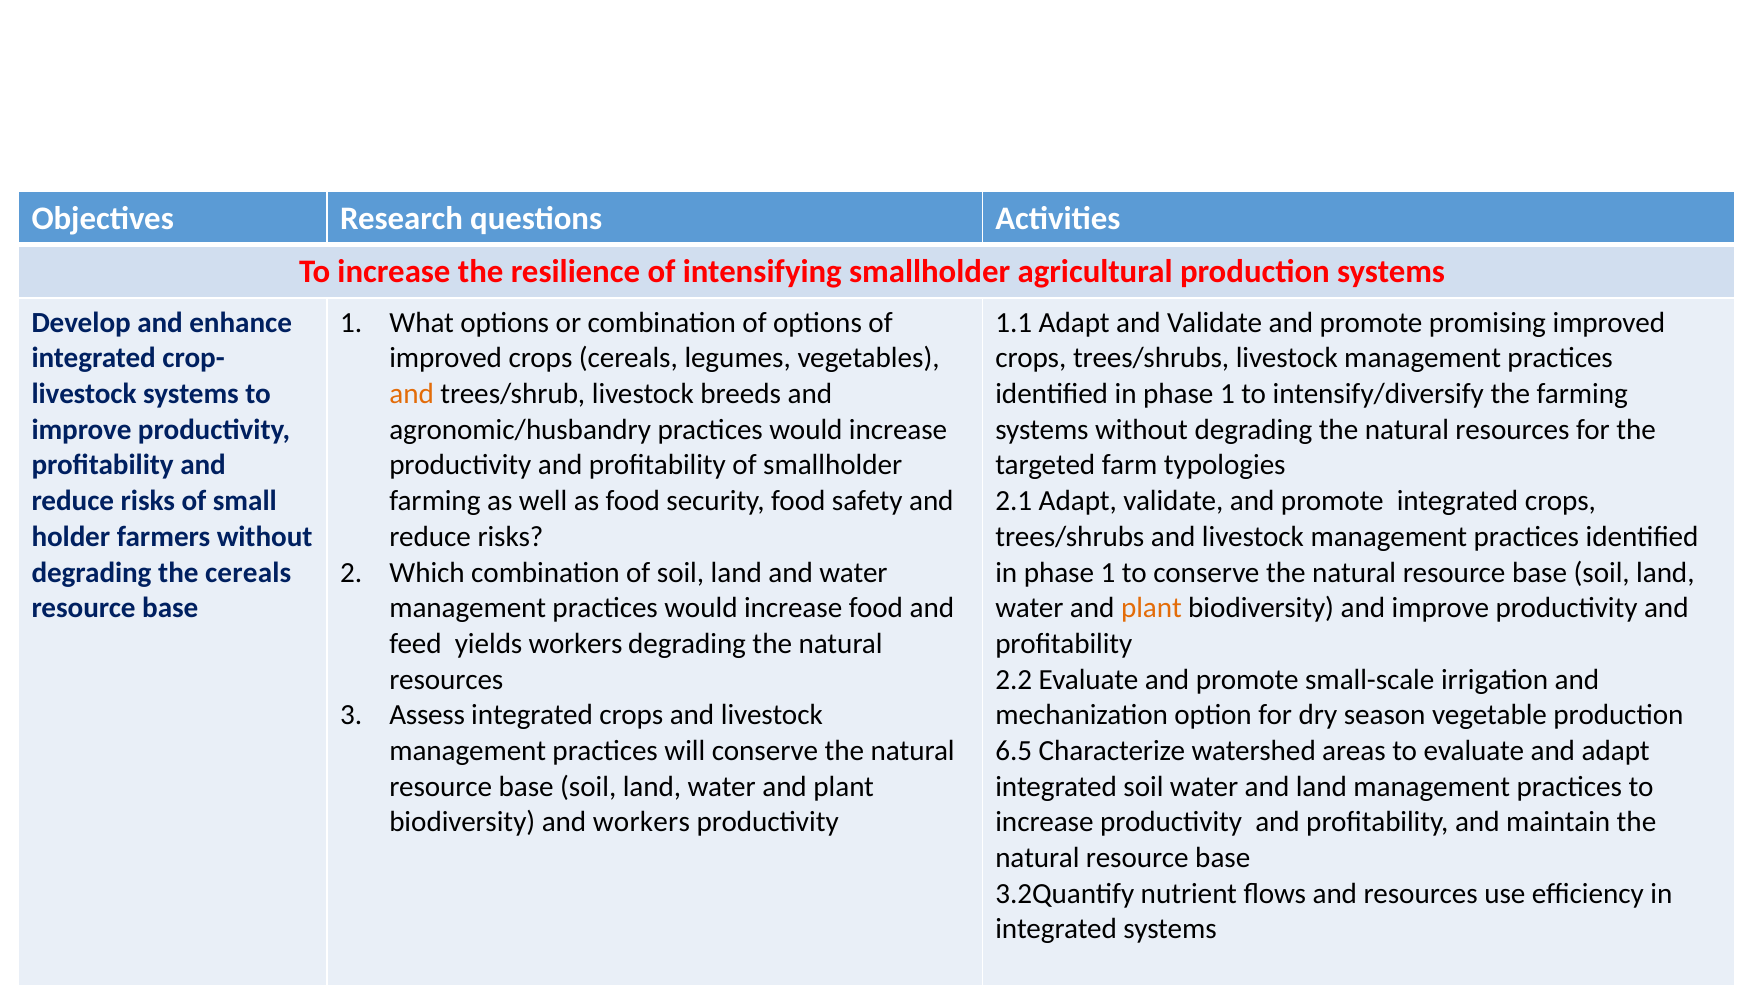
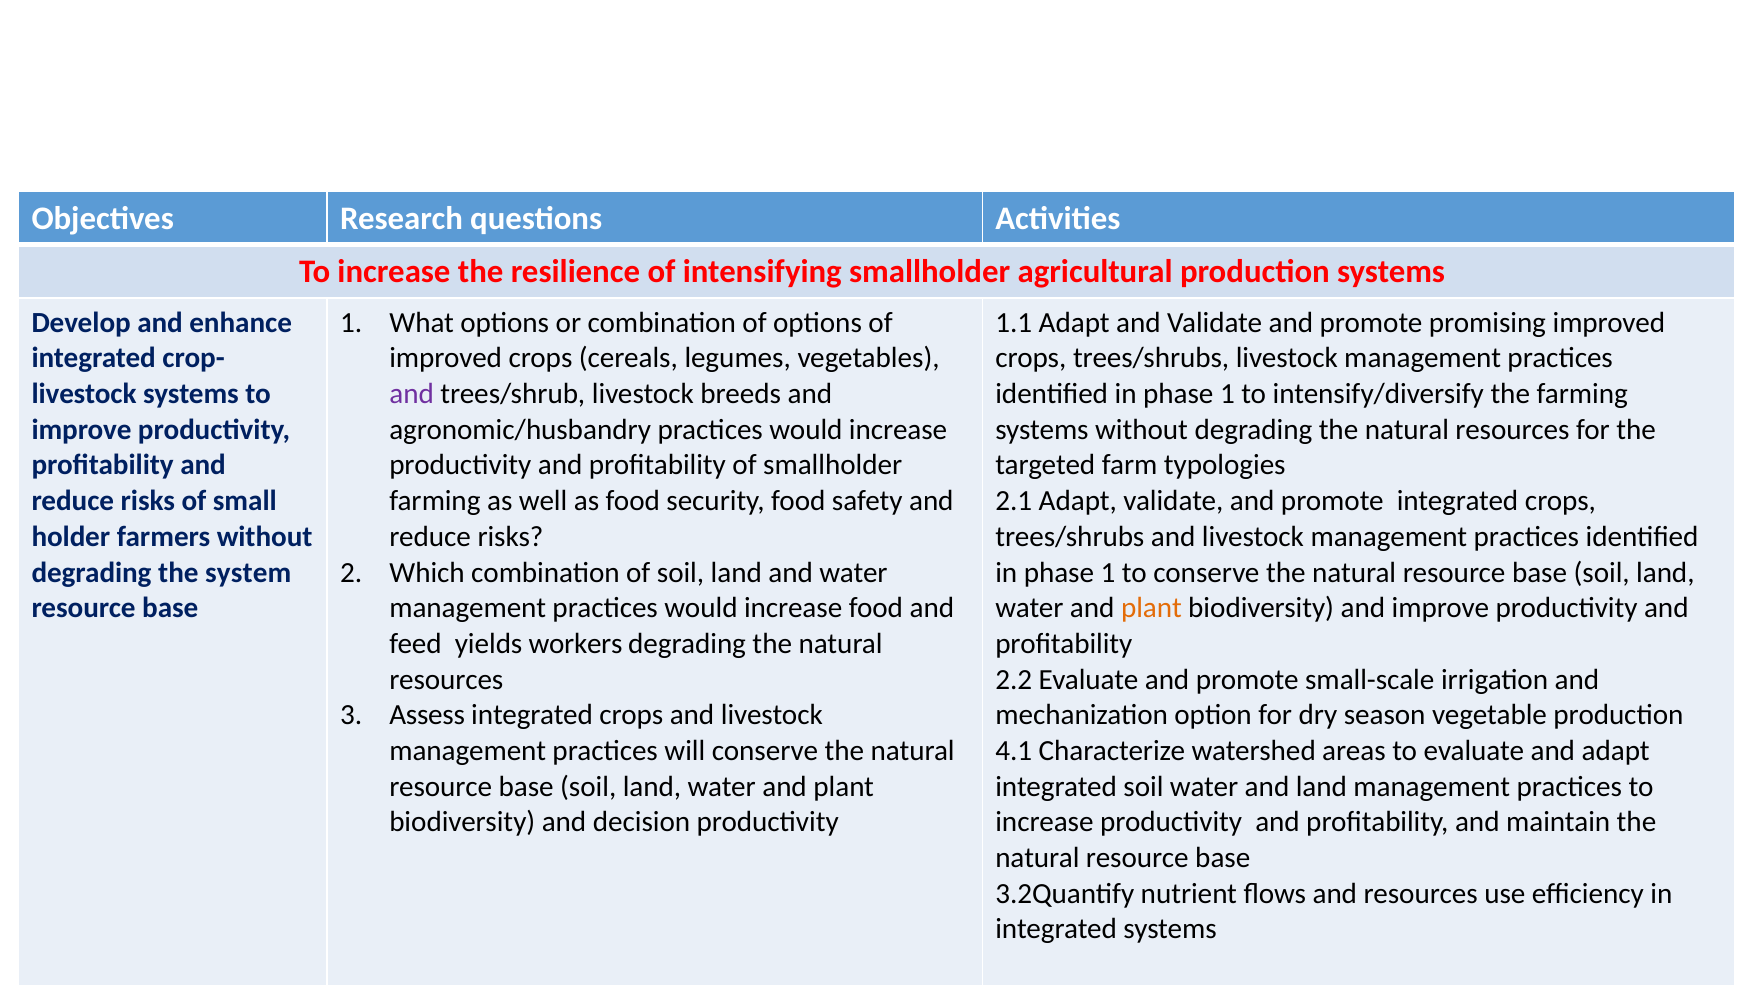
and colour: orange -> purple (412, 394)
the cereals: cereals -> system (248, 572)
6.5: 6.5 -> 4.1 (1014, 751)
and workers: workers -> decision (642, 822)
